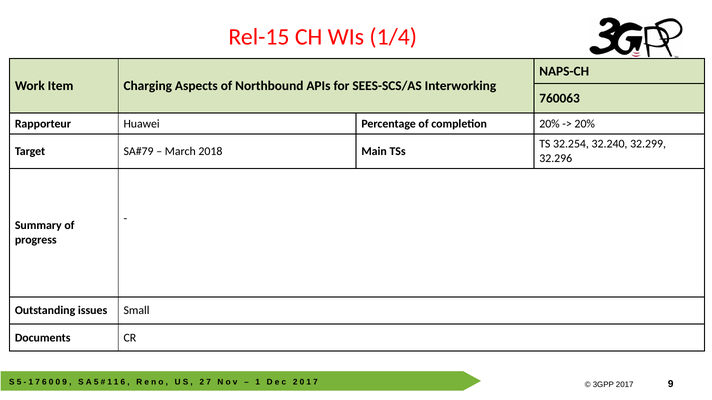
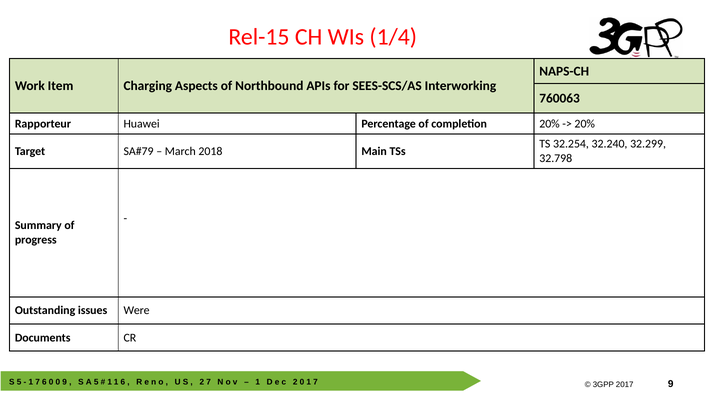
32.296: 32.296 -> 32.798 (556, 159)
Small: Small -> Were (137, 311)
